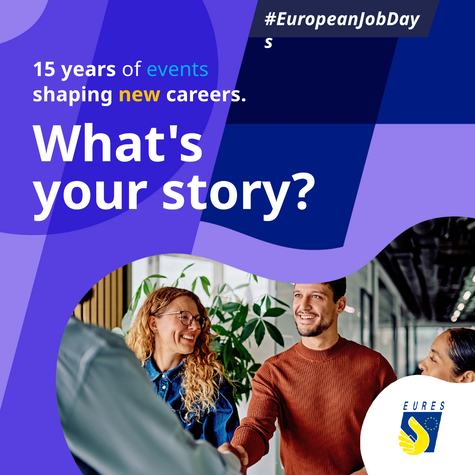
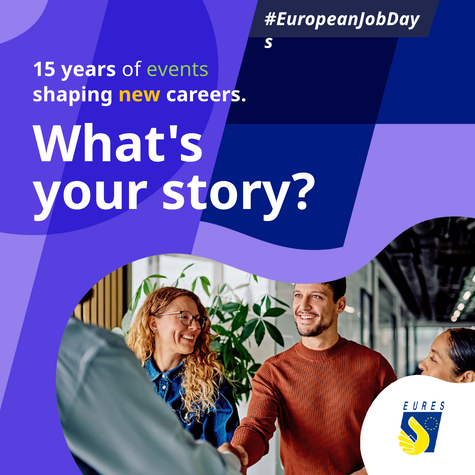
events colour: light blue -> light green (178, 69)
